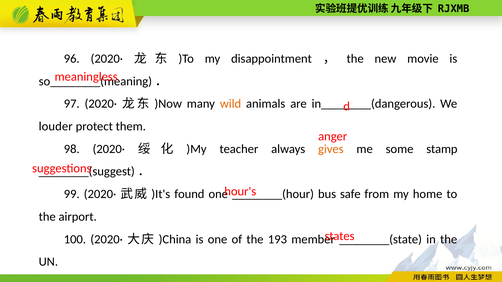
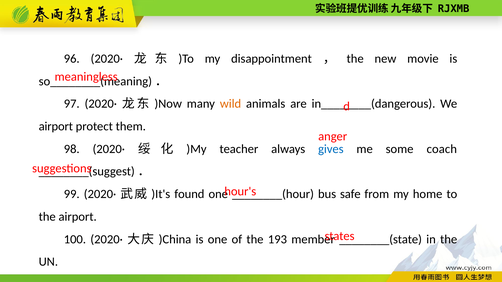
louder: louder -> airport (56, 127)
gives colour: orange -> blue (331, 149)
stamp: stamp -> coach (442, 149)
